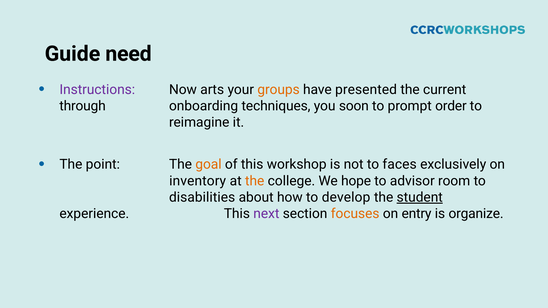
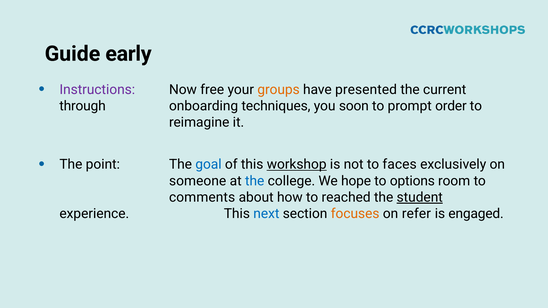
need: need -> early (128, 54)
arts: arts -> free (212, 90)
goal colour: orange -> blue (208, 165)
workshop underline: none -> present (297, 165)
inventory: inventory -> someone (198, 181)
the colour: orange -> blue (255, 181)
advisor: advisor -> options (412, 181)
disabilities: disabilities -> comments (202, 197)
develop: develop -> reached (346, 197)
next colour: purple -> blue (266, 214)
entry: entry -> refer (416, 214)
organize: organize -> engaged (476, 214)
